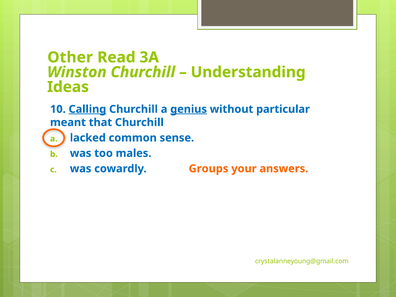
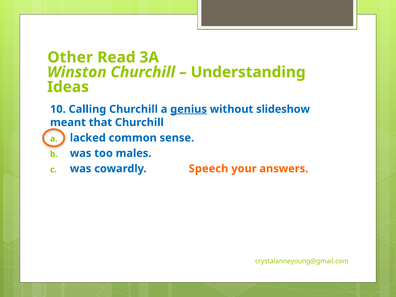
Calling underline: present -> none (87, 109)
particular: particular -> slideshow (283, 109)
Groups: Groups -> Speech (209, 169)
